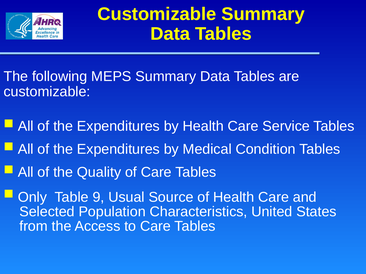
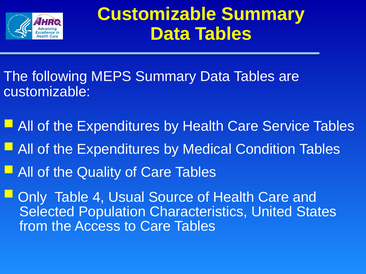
9: 9 -> 4 (98, 198)
